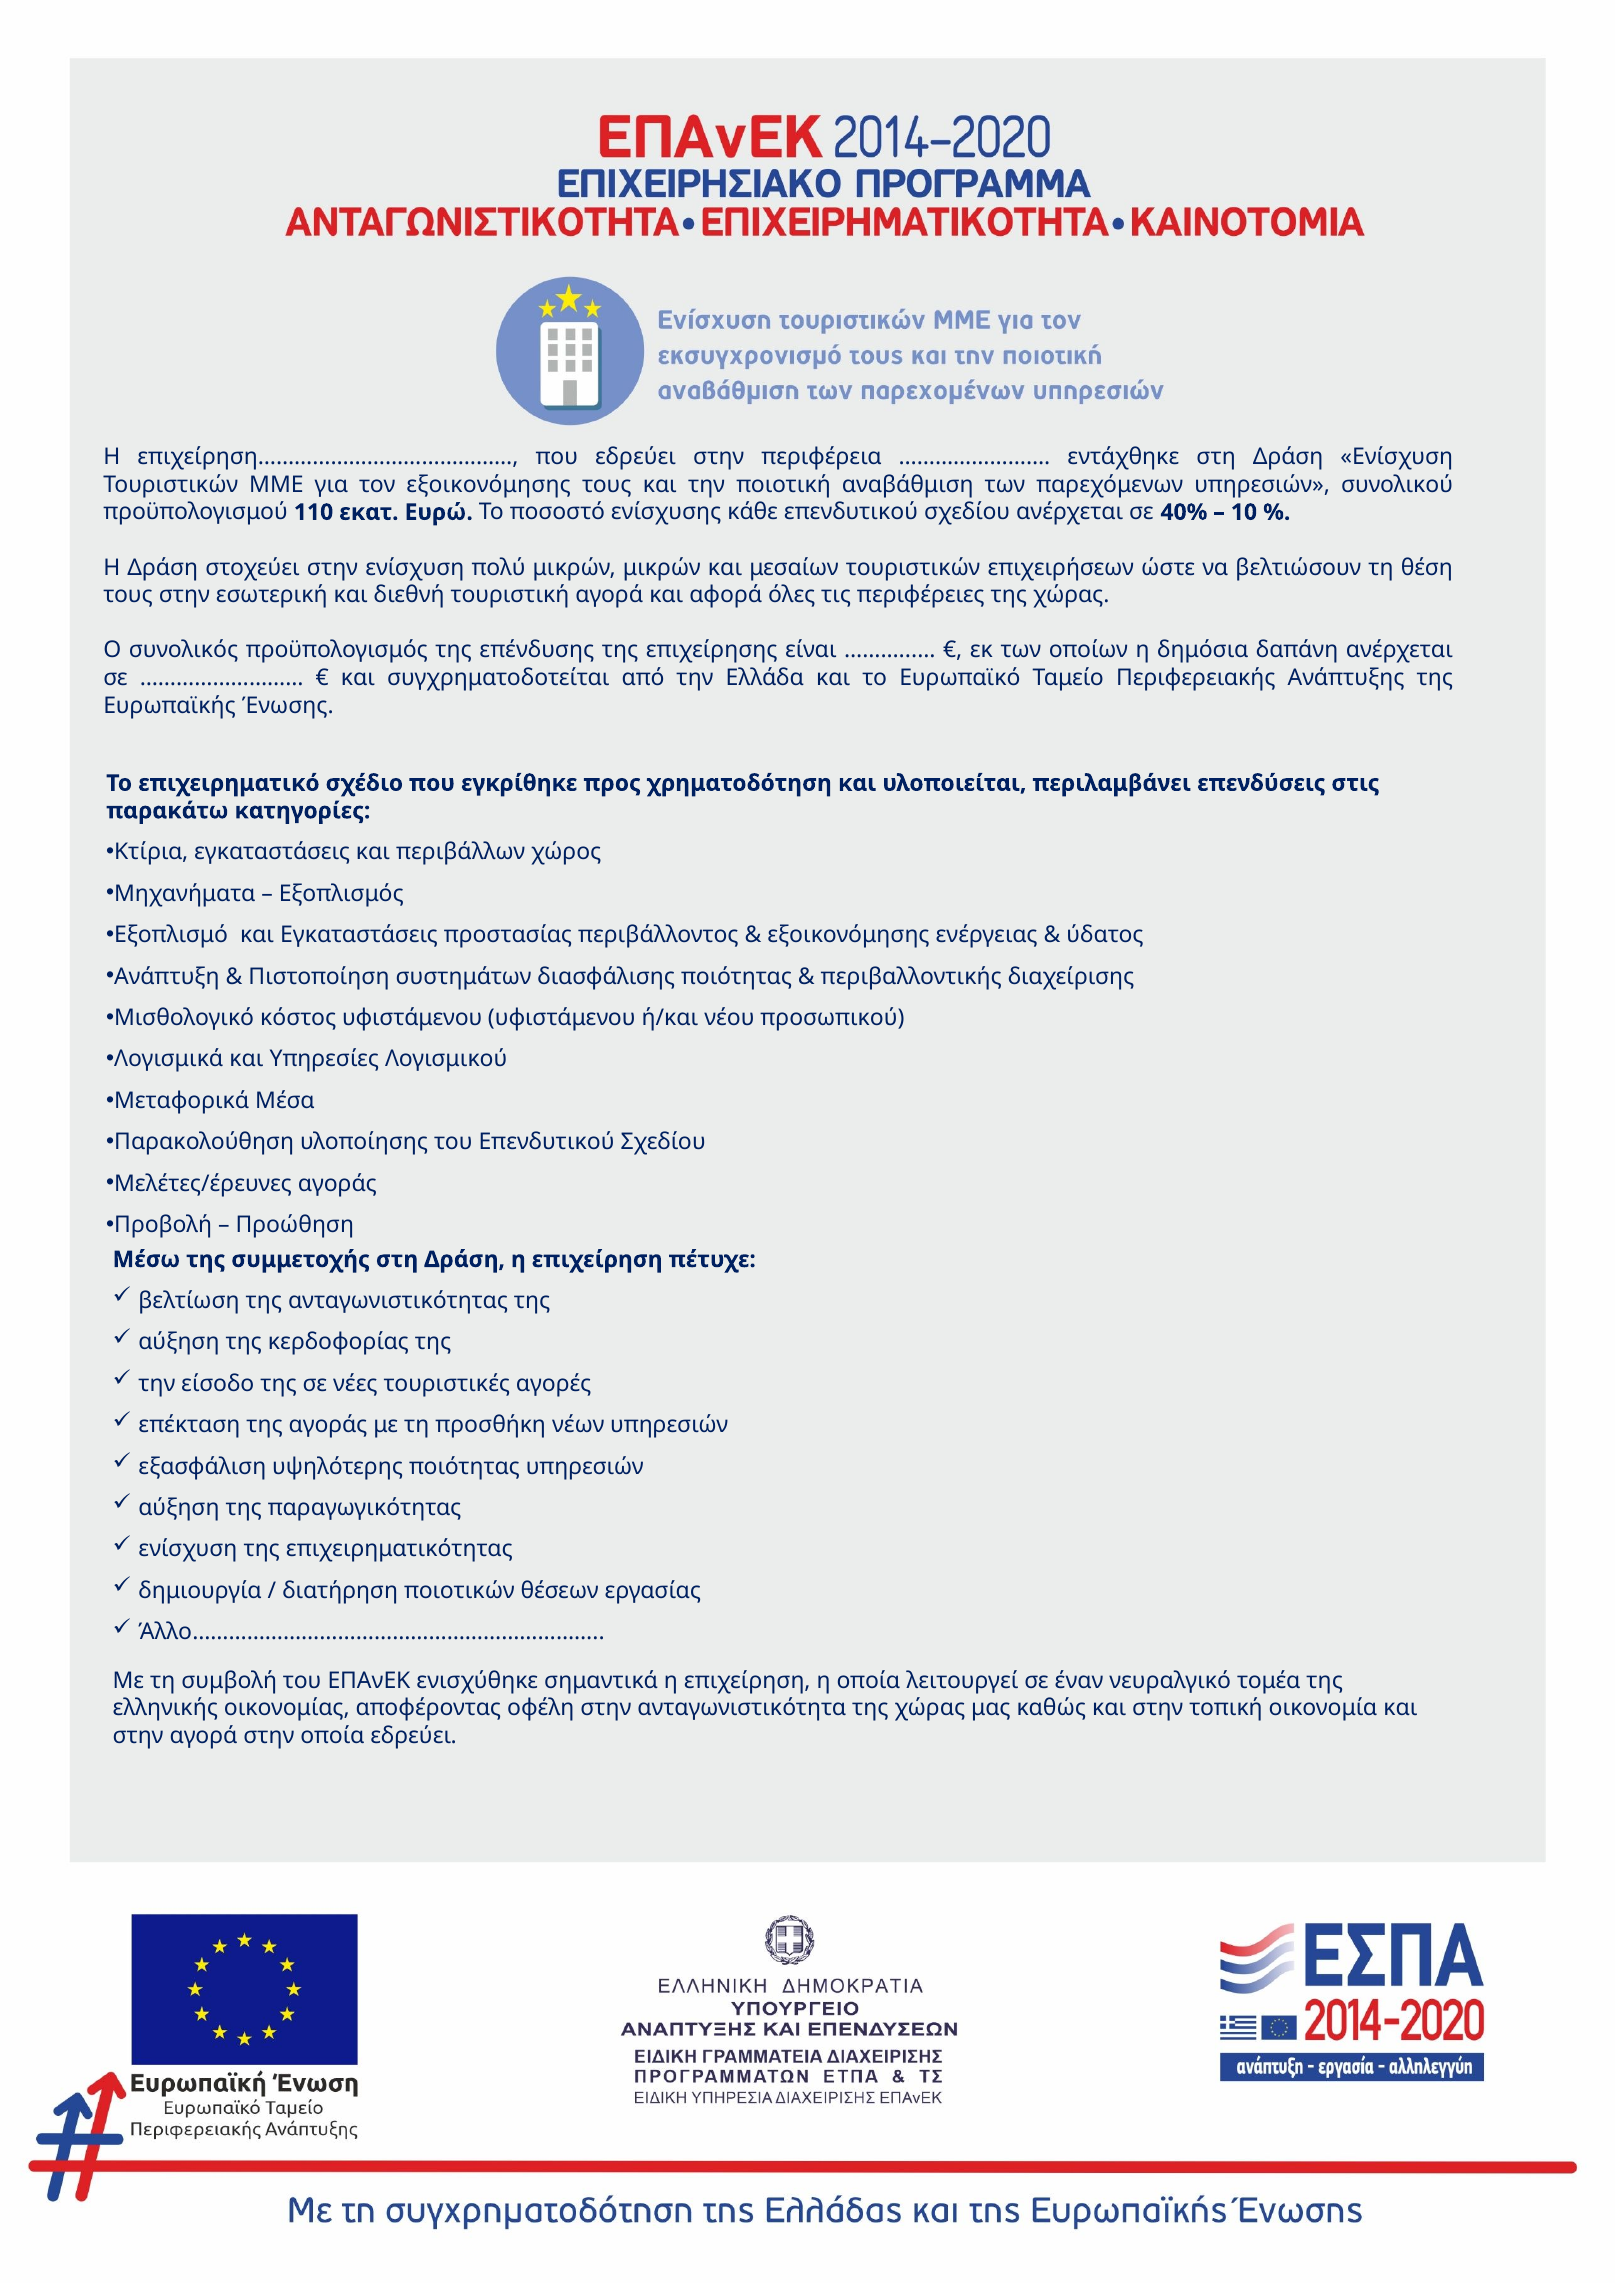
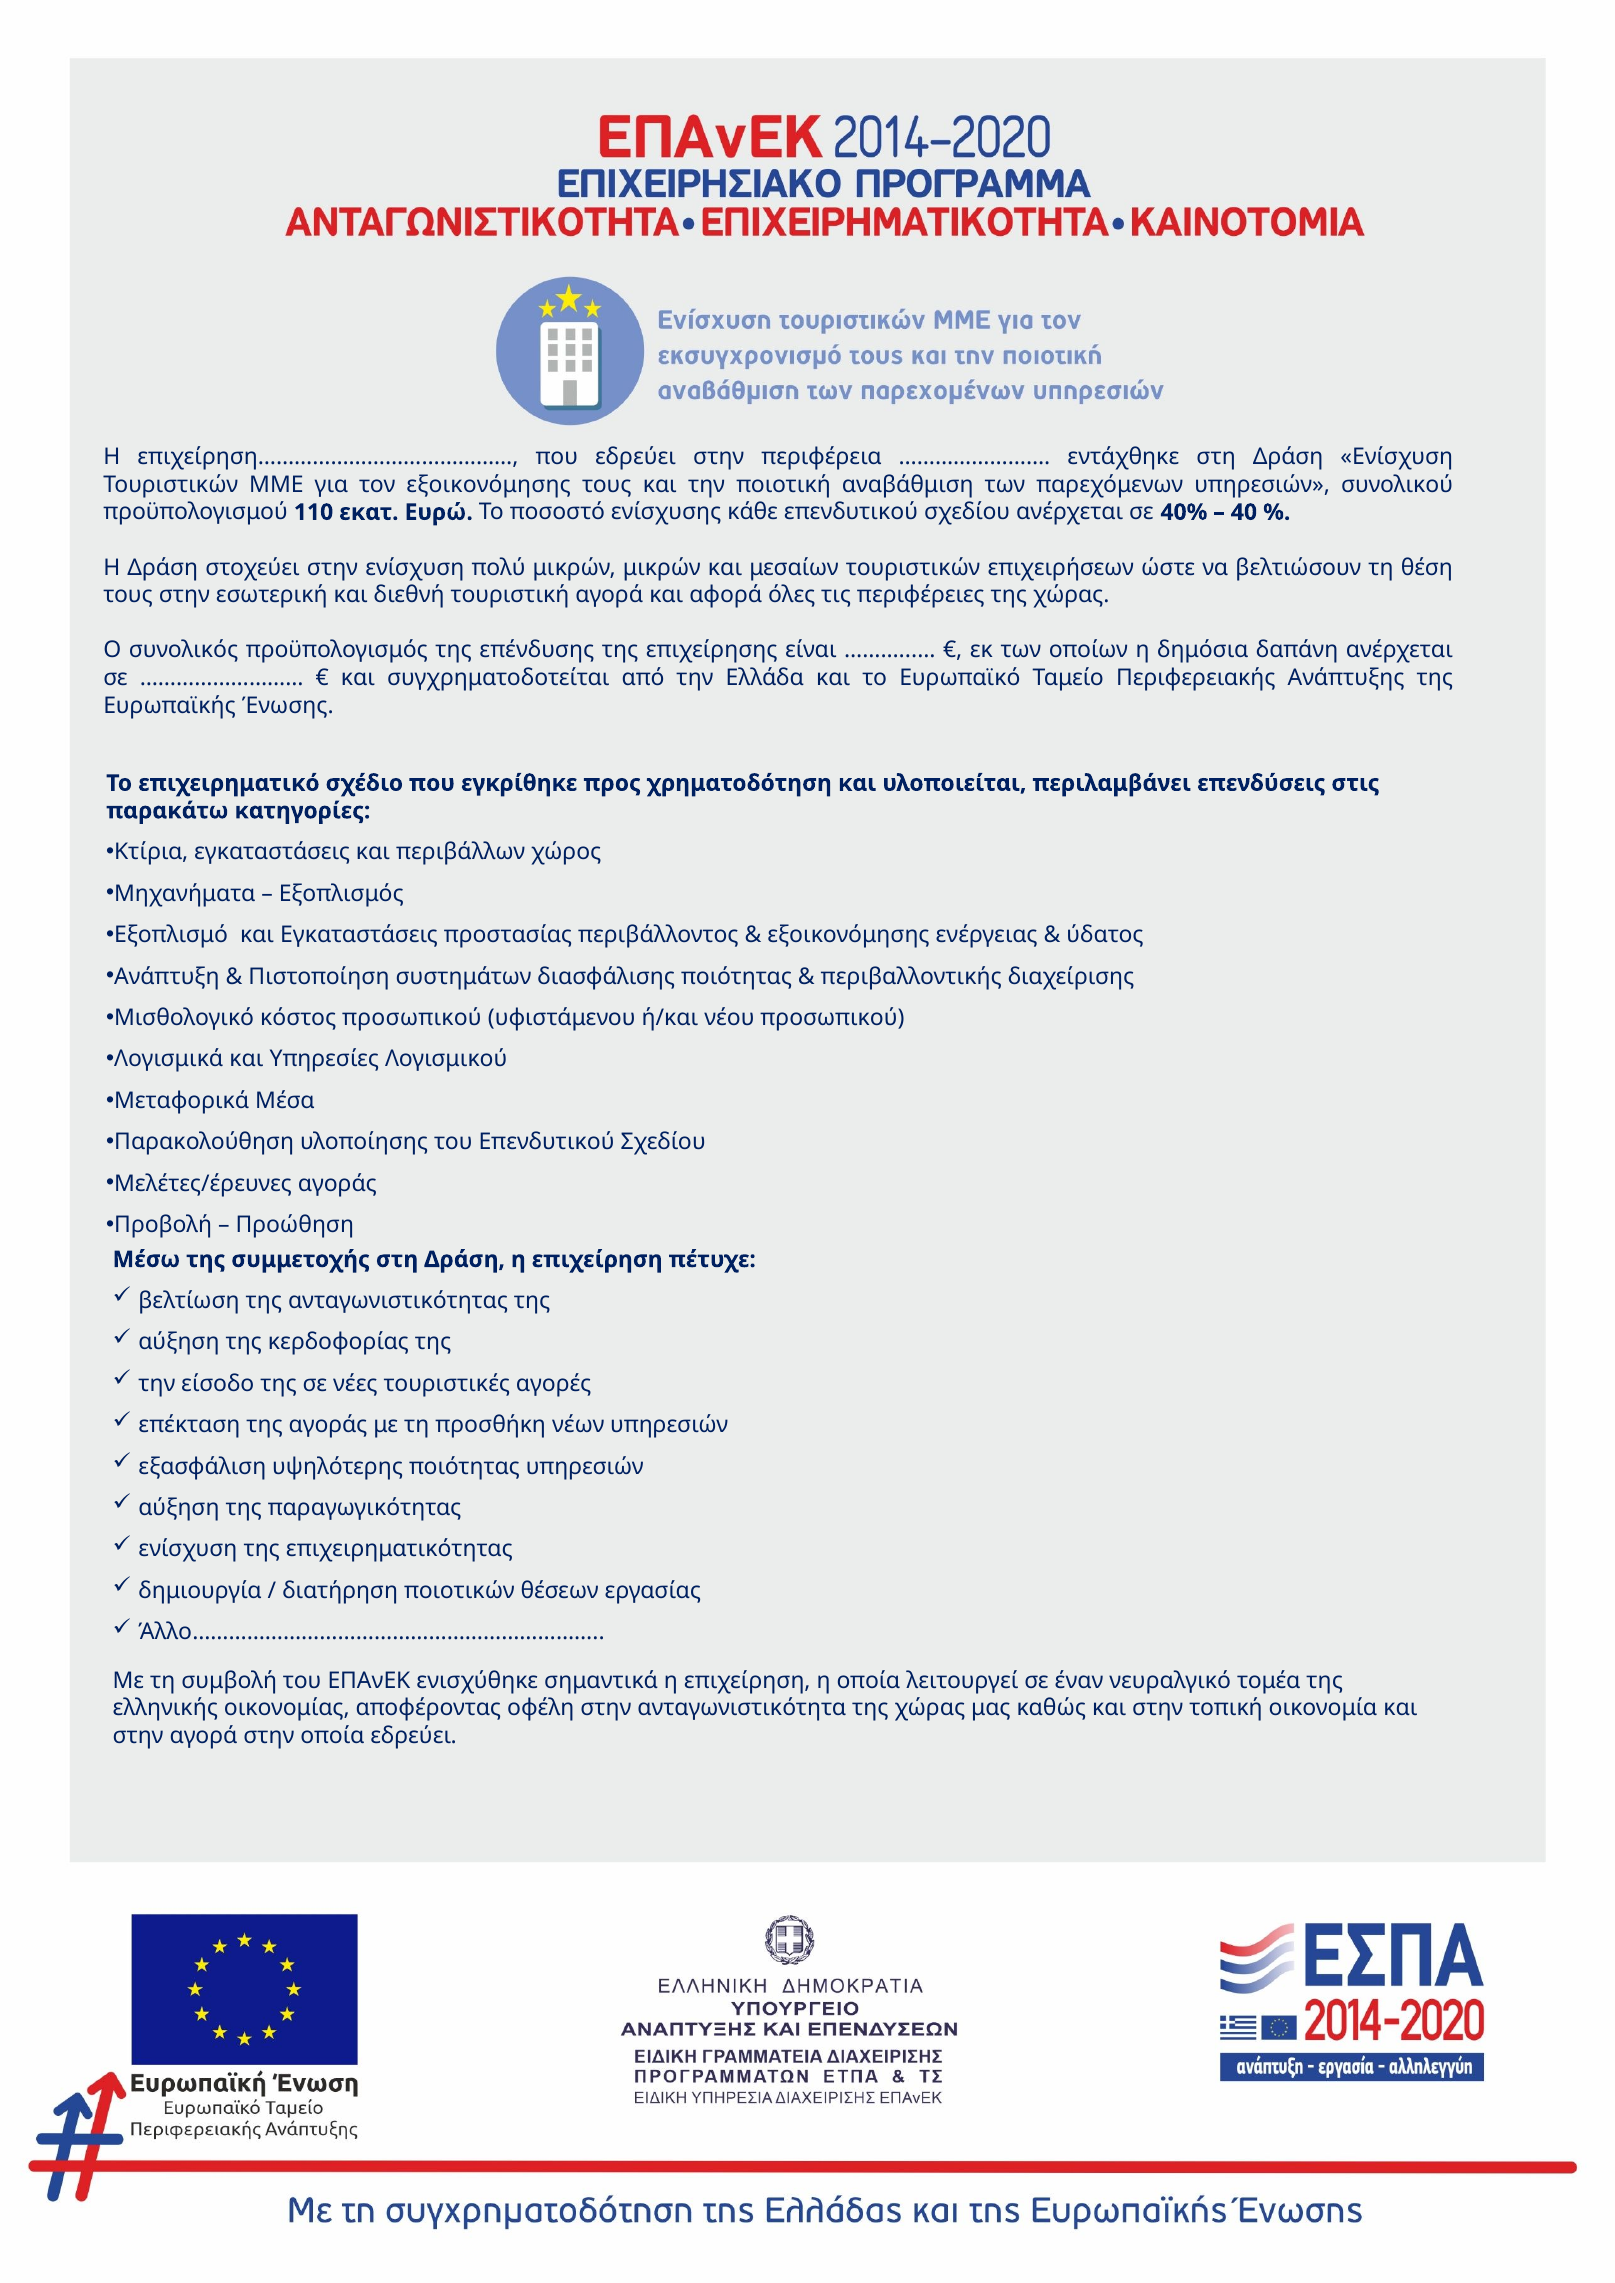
10: 10 -> 40 (1244, 512)
κόστος υφιστάμενου: υφιστάμενου -> προσωπικού (412, 1018)
